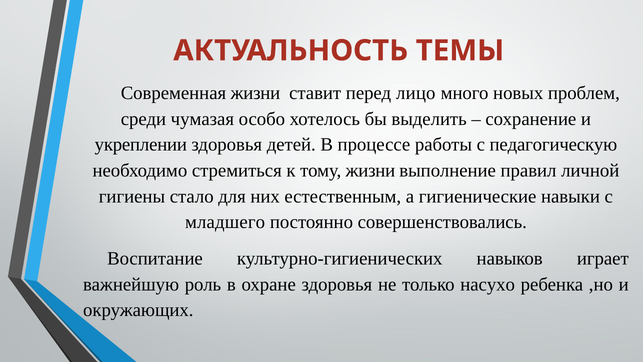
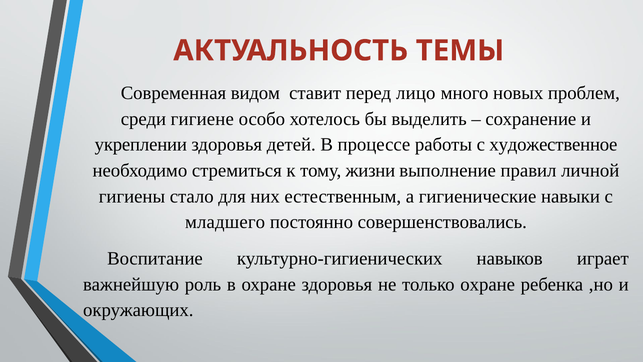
Современная жизни: жизни -> видом (255, 93)
чумазая: чумазая -> гигиене (202, 119)
педагогическую: педагогическую -> художественное (553, 145)
только насухо: насухо -> охране (488, 284)
